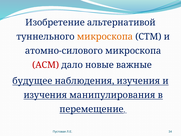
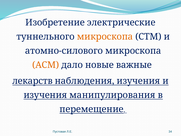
альтернативой: альтернативой -> электрические (121, 22)
АСМ colour: red -> orange (46, 65)
будущее: будущее -> лекарств (32, 81)
